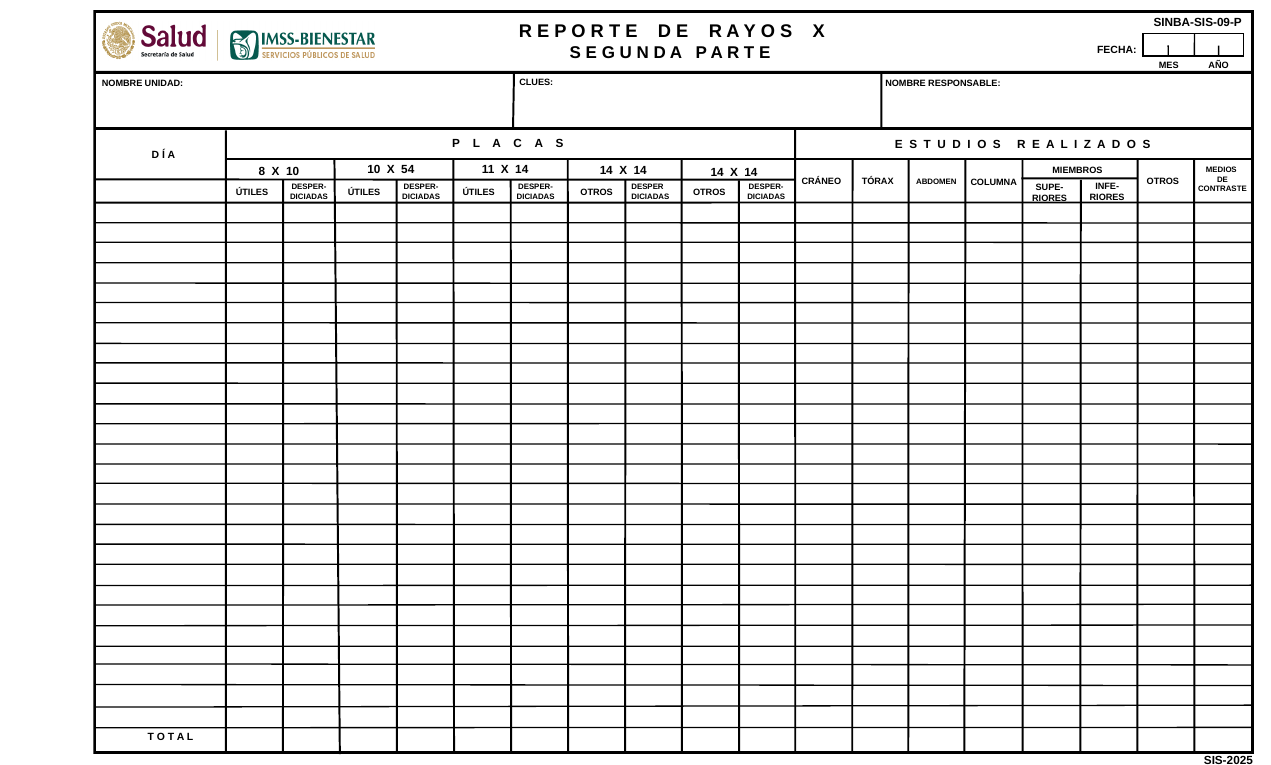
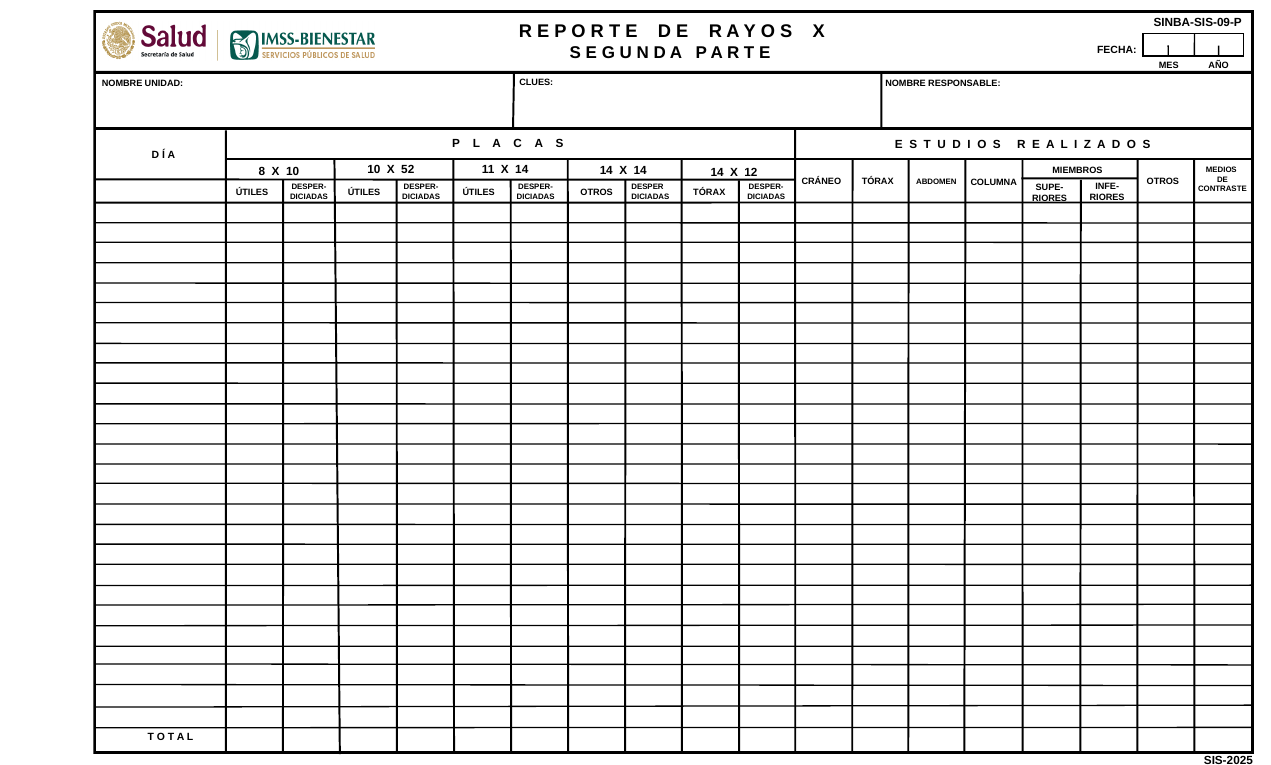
54: 54 -> 52 (408, 170)
14: 14 -> 12 (751, 173)
OTROS: OTROS -> TÓRAX (709, 192)
